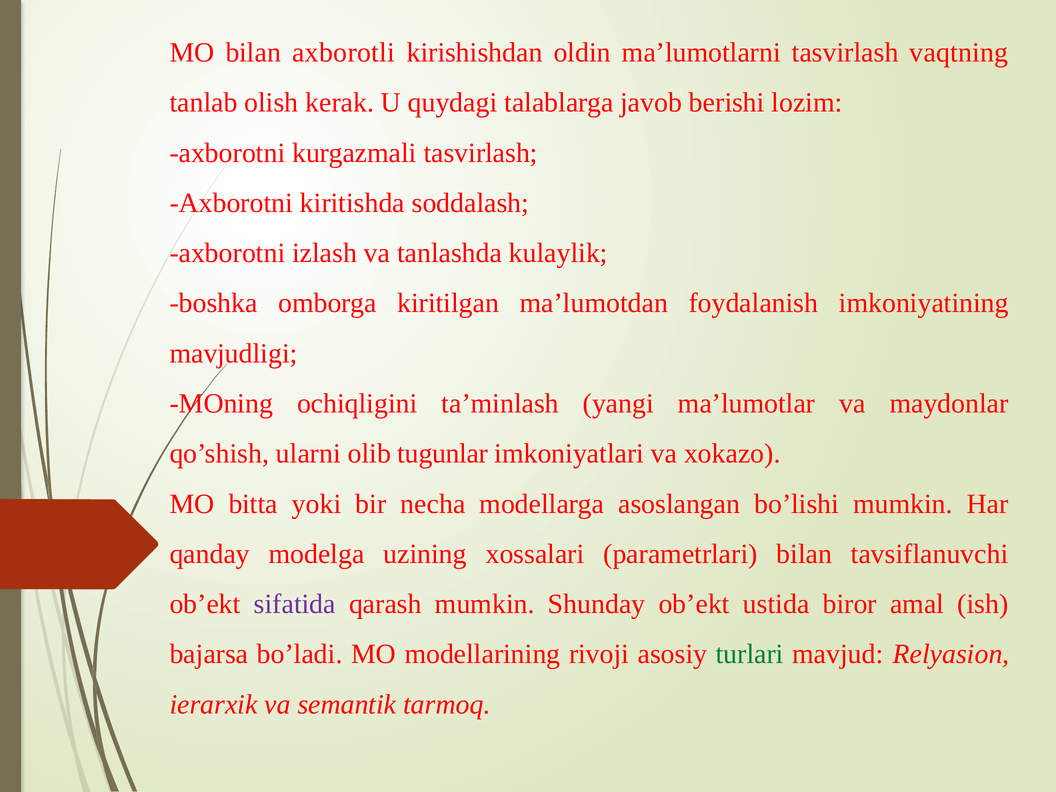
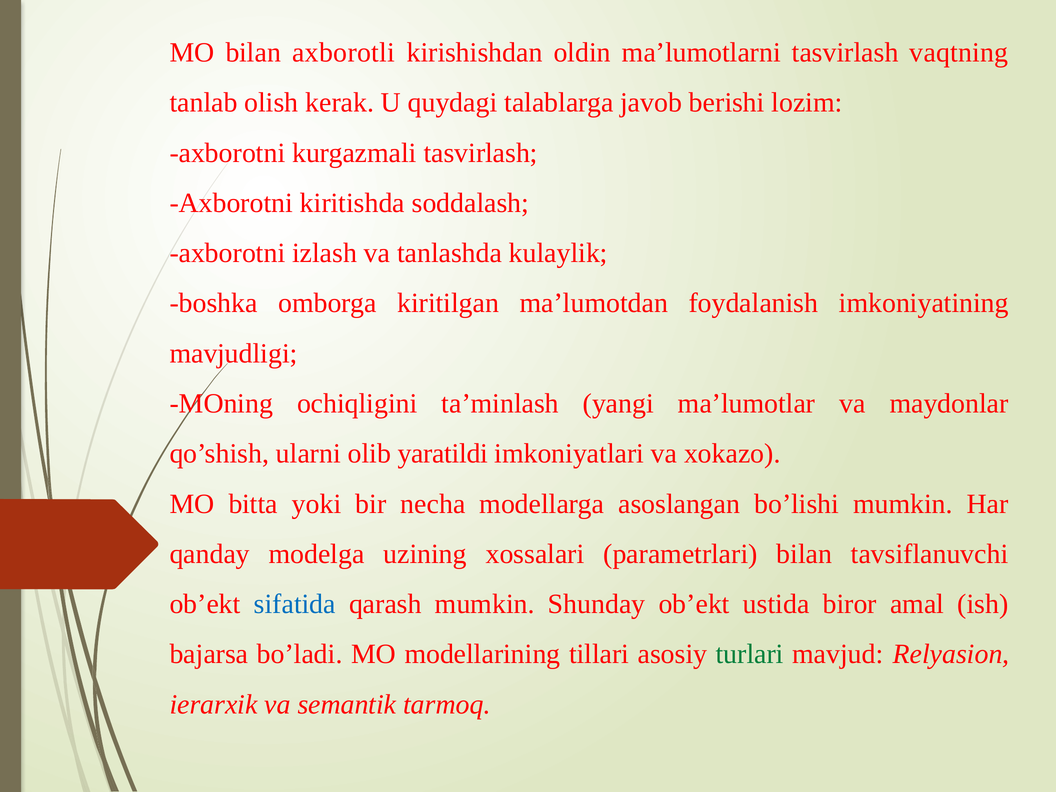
tugunlar: tugunlar -> yaratildi (443, 454)
sifatida colour: purple -> blue (295, 604)
rivoji: rivoji -> tillari (599, 654)
